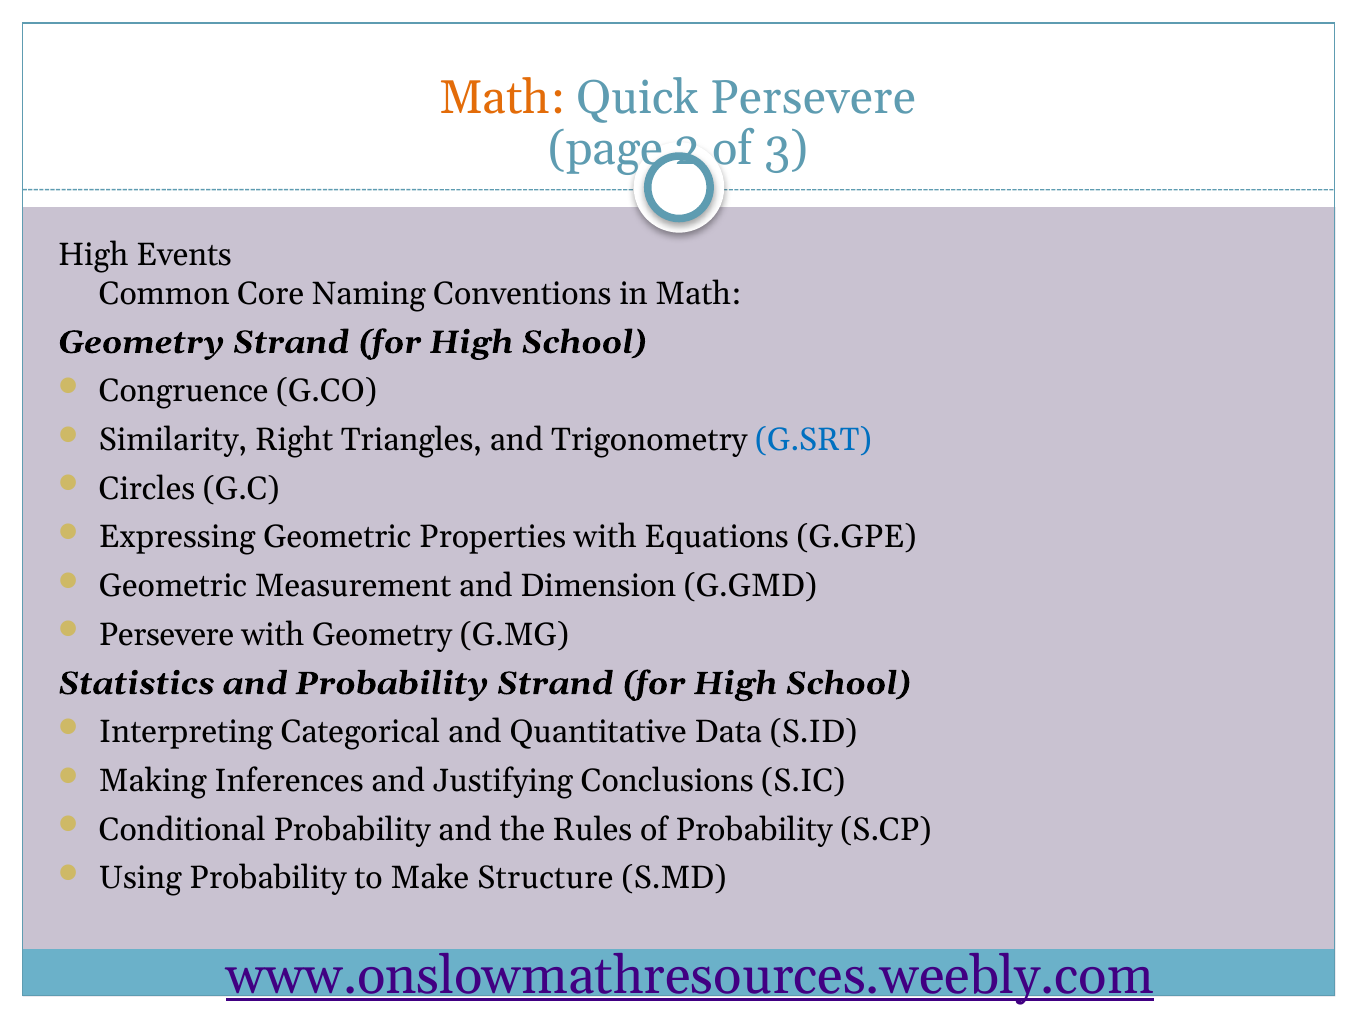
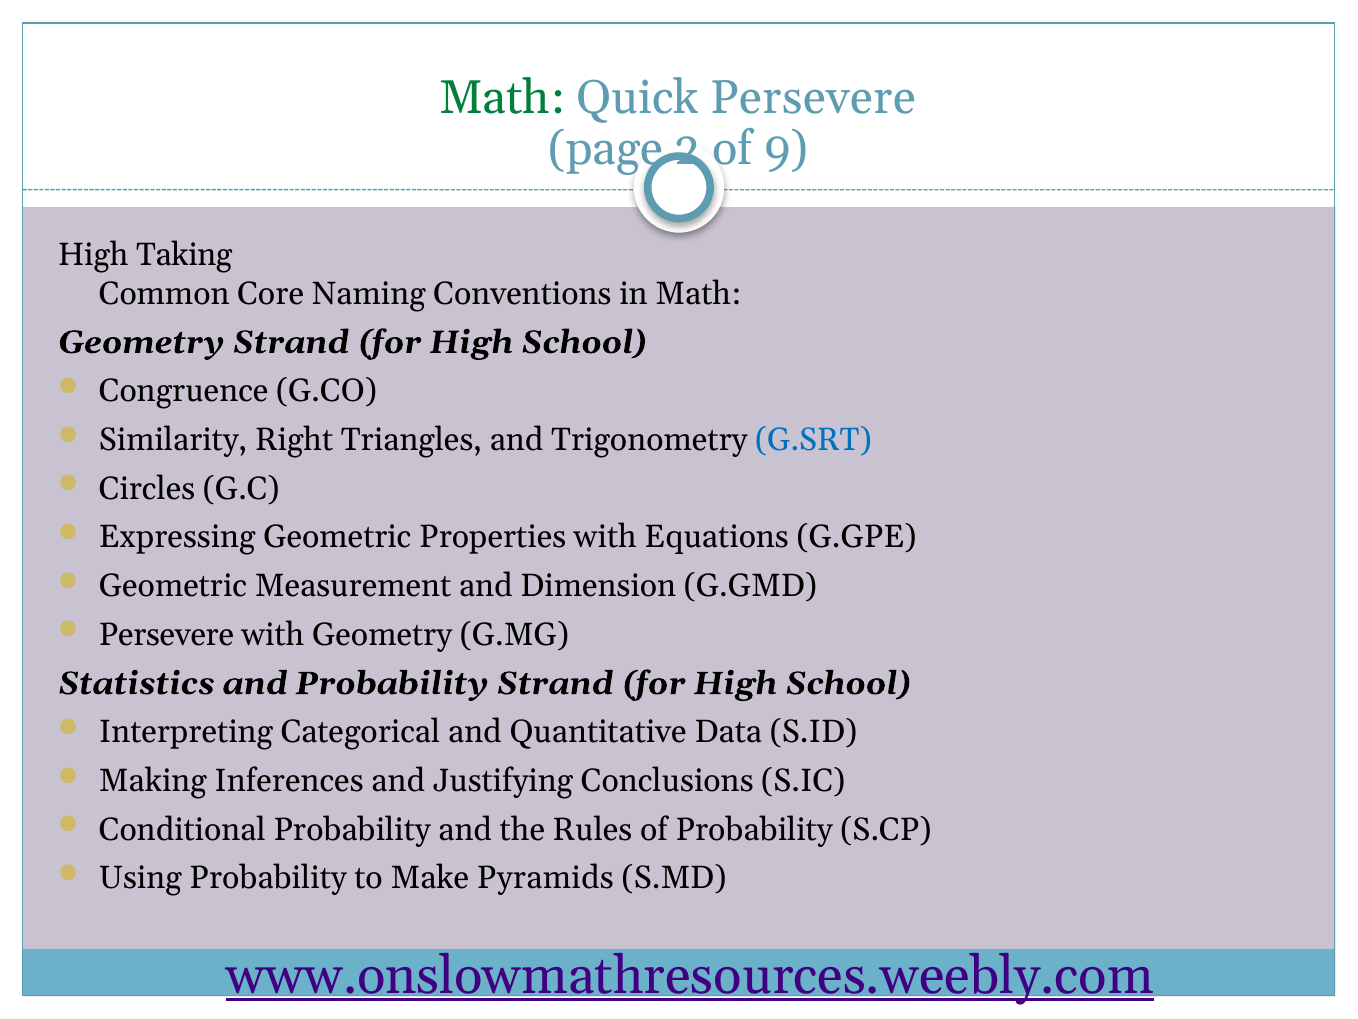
Math colour: orange -> green (502, 98)
3: 3 -> 9 (786, 148)
Events: Events -> Taking (184, 255)
Structure: Structure -> Pyramids (545, 878)
